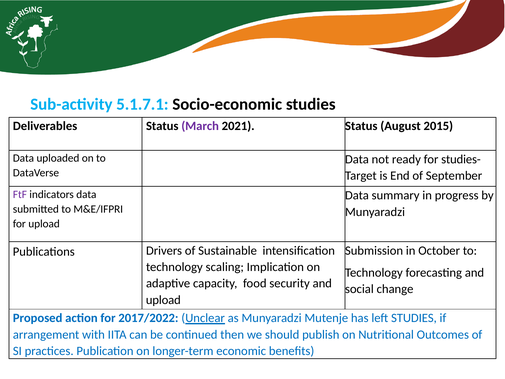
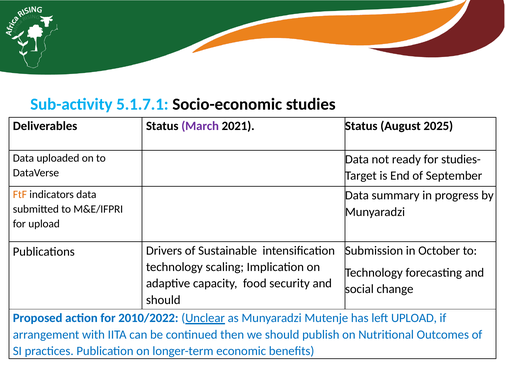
2015: 2015 -> 2025 (438, 126)
FtF colour: purple -> orange (20, 194)
upload: upload -> should (163, 300)
2017/2022: 2017/2022 -> 2010/2022 (148, 318)
left STUDIES: STUDIES -> UPLOAD (414, 318)
